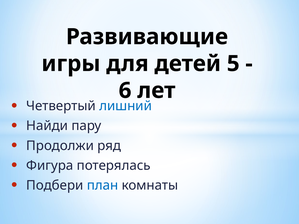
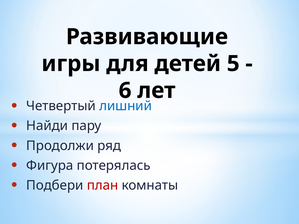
план colour: blue -> red (103, 186)
